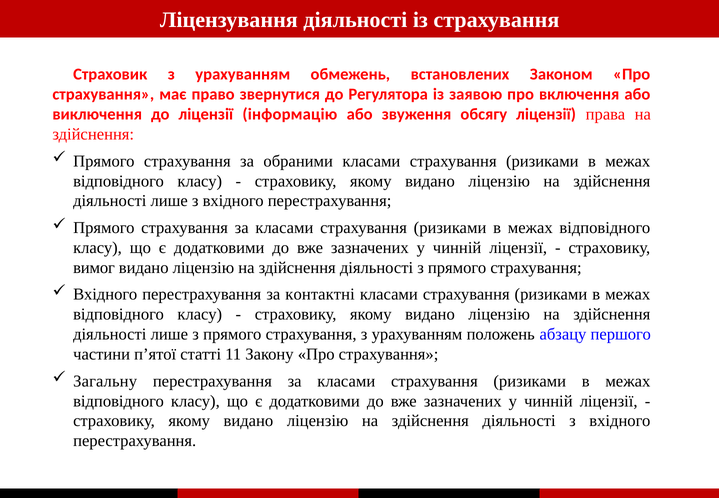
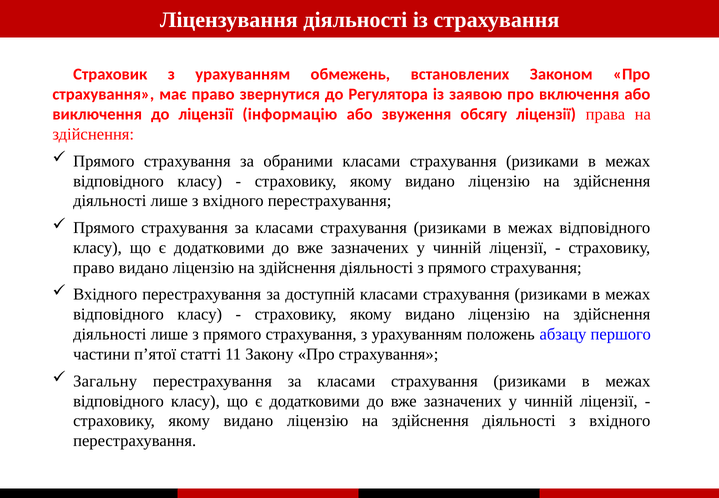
вимог: вимог -> право (94, 268)
контактні: контактні -> доступній (320, 294)
